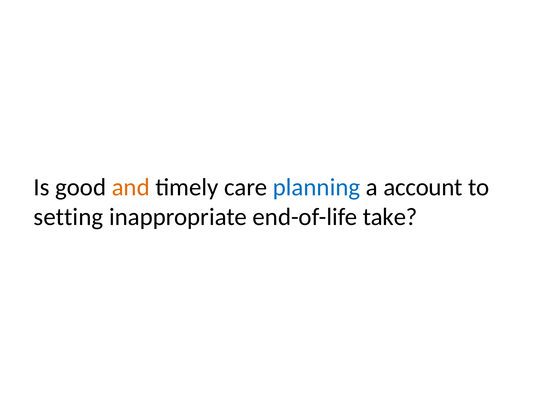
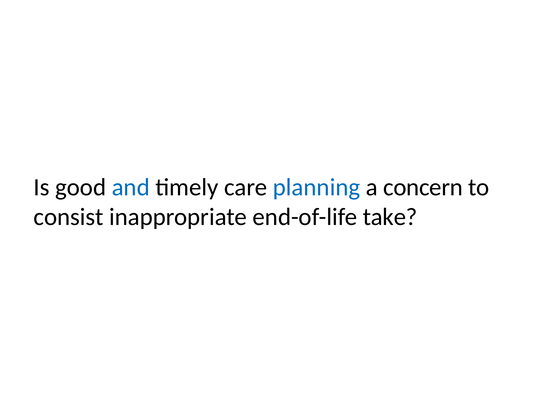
and colour: orange -> blue (131, 187)
account: account -> concern (423, 187)
setting: setting -> consist (68, 217)
